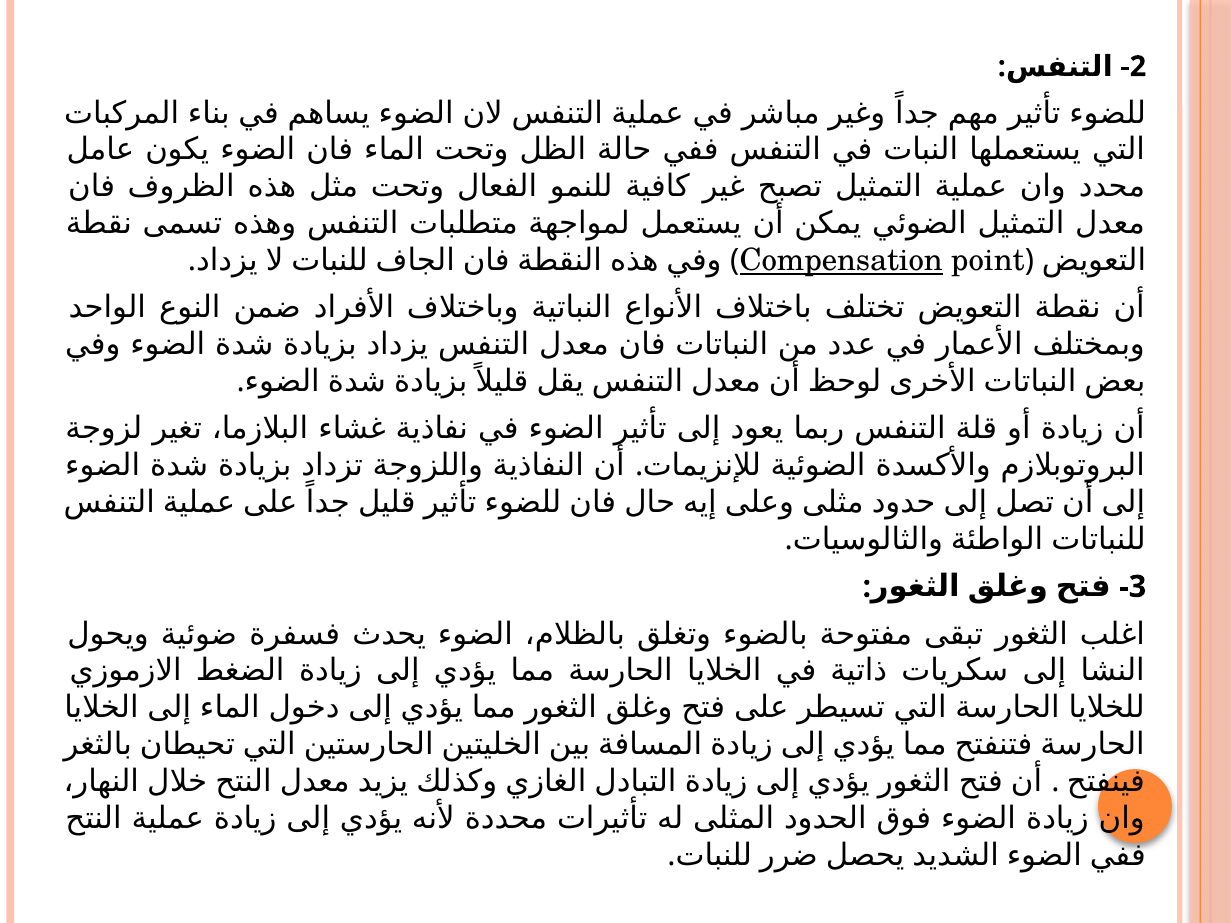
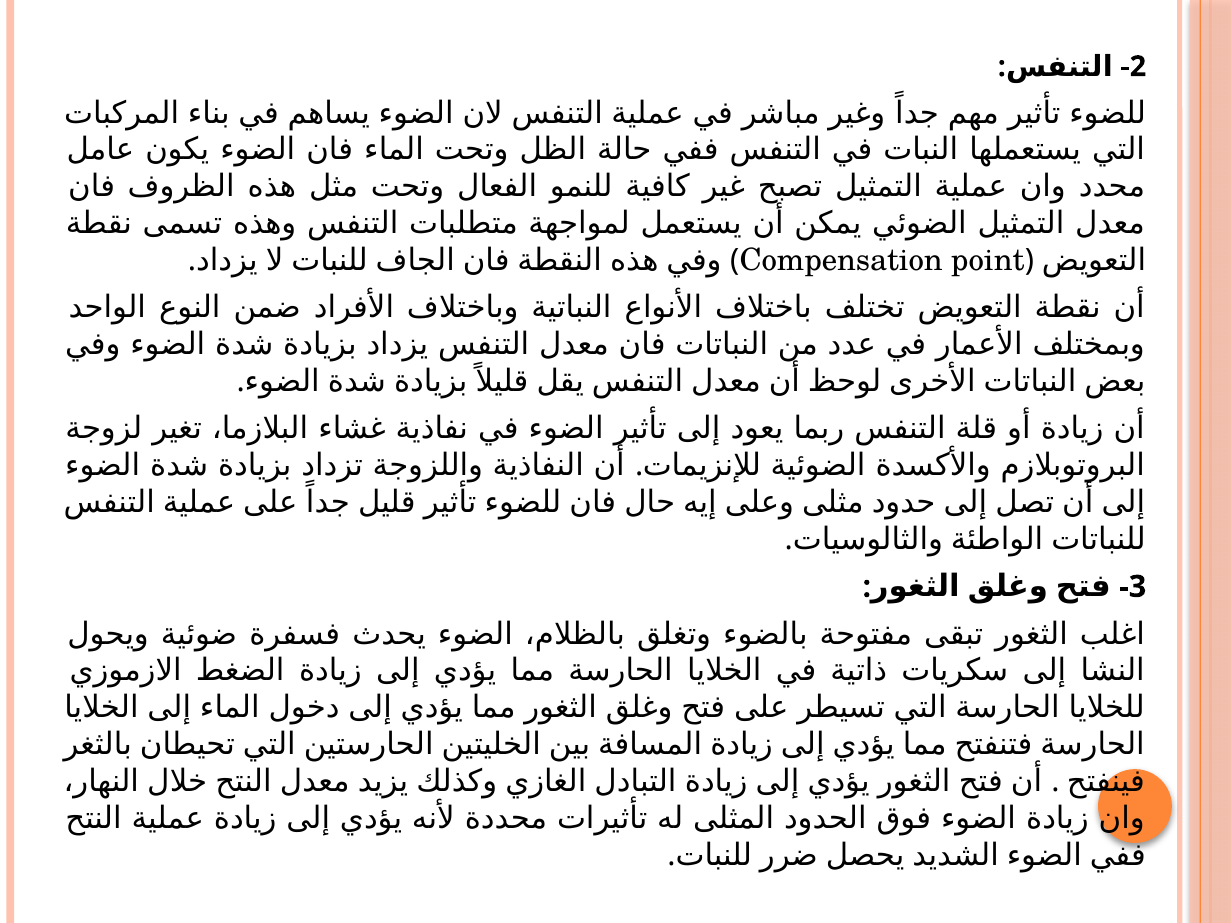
Compensation underline: present -> none (841, 261)
